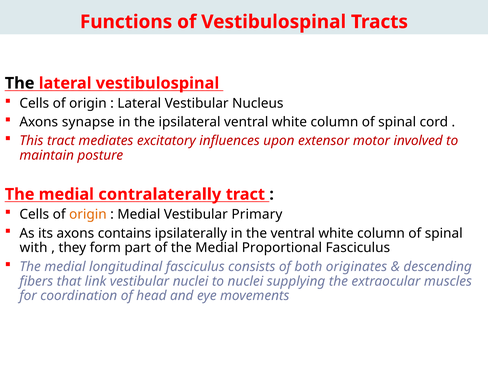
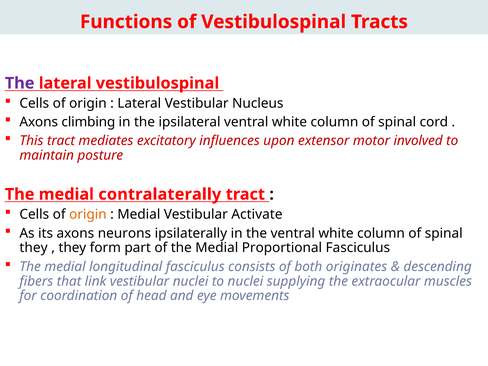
The colour: black -> purple (20, 83)
synapse: synapse -> climbing (88, 122)
Primary: Primary -> Activate (257, 214)
contains: contains -> neurons (124, 233)
with: with -> they (34, 248)
